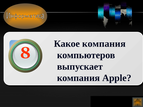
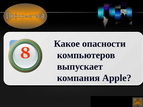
компания: компания -> опасности (104, 44)
